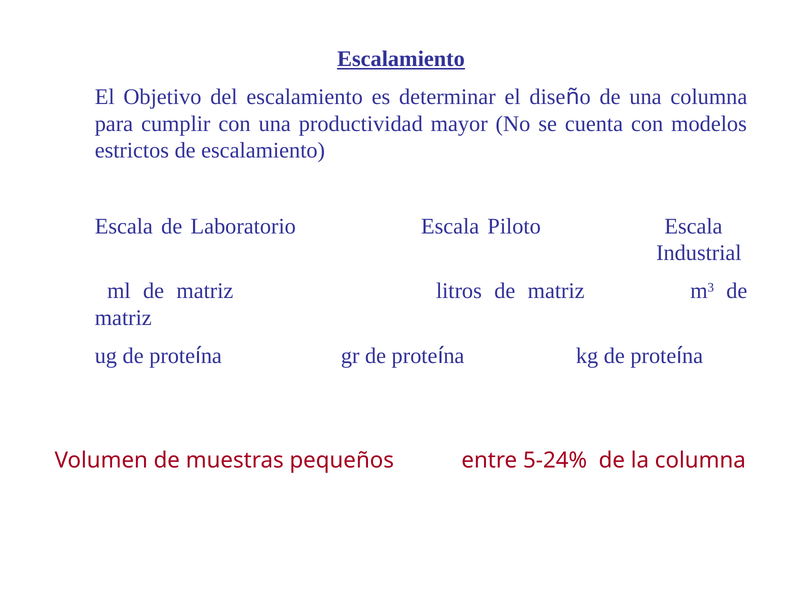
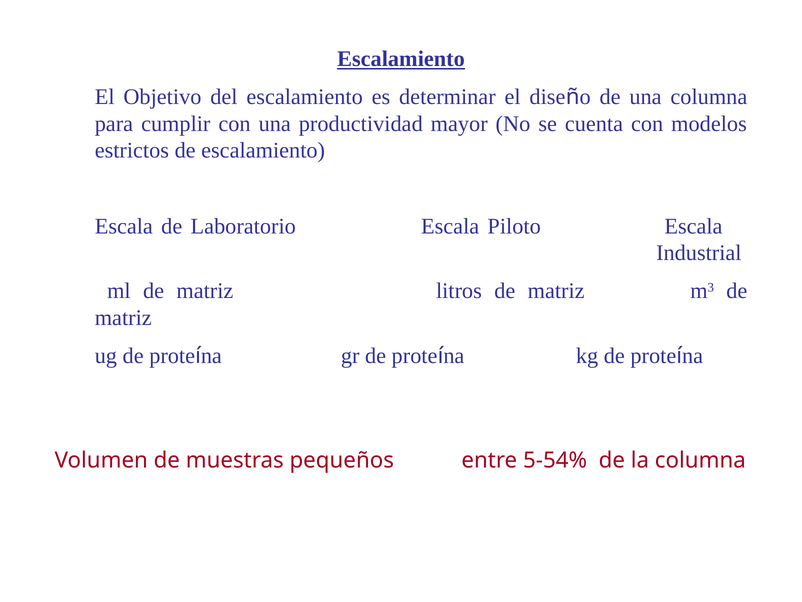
5-24%: 5-24% -> 5-54% (555, 460)
